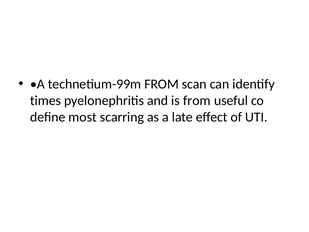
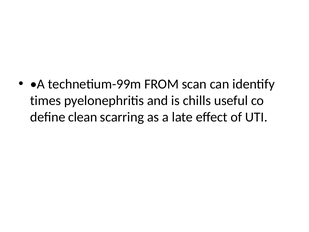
is from: from -> chills (197, 101)
most: most -> clean (83, 117)
